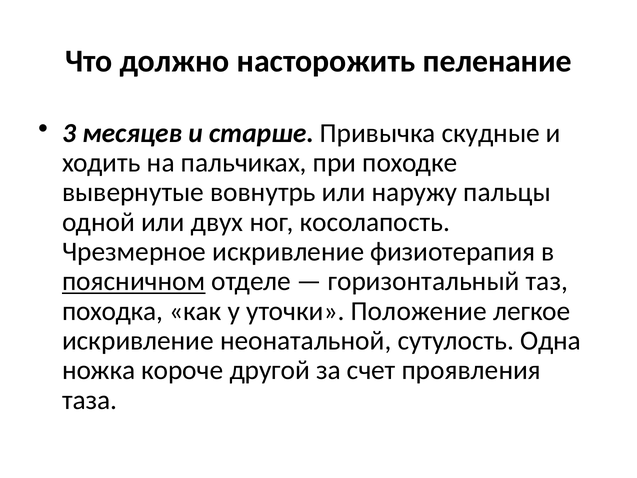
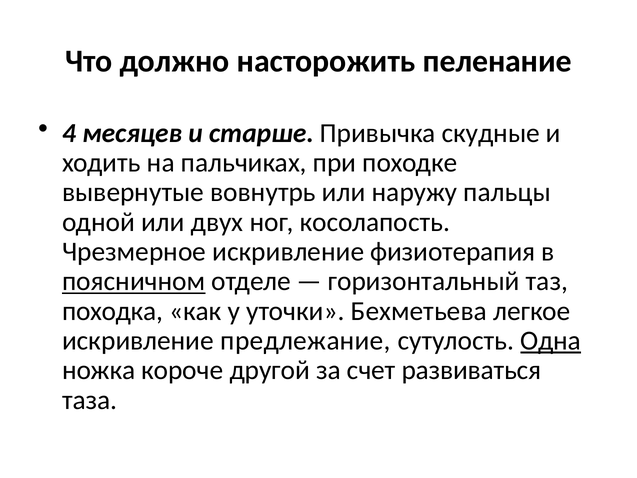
3: 3 -> 4 (69, 133)
Положение: Положение -> Бехметьева (419, 311)
неонатальной: неонатальной -> предлежание (306, 341)
Одна underline: none -> present (551, 341)
проявления: проявления -> развиваться (471, 370)
